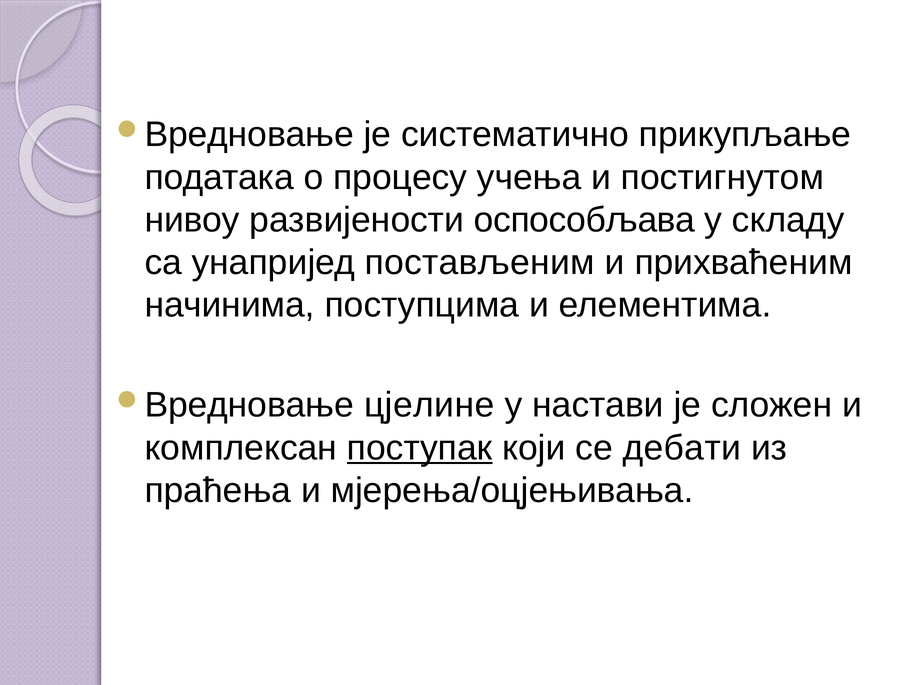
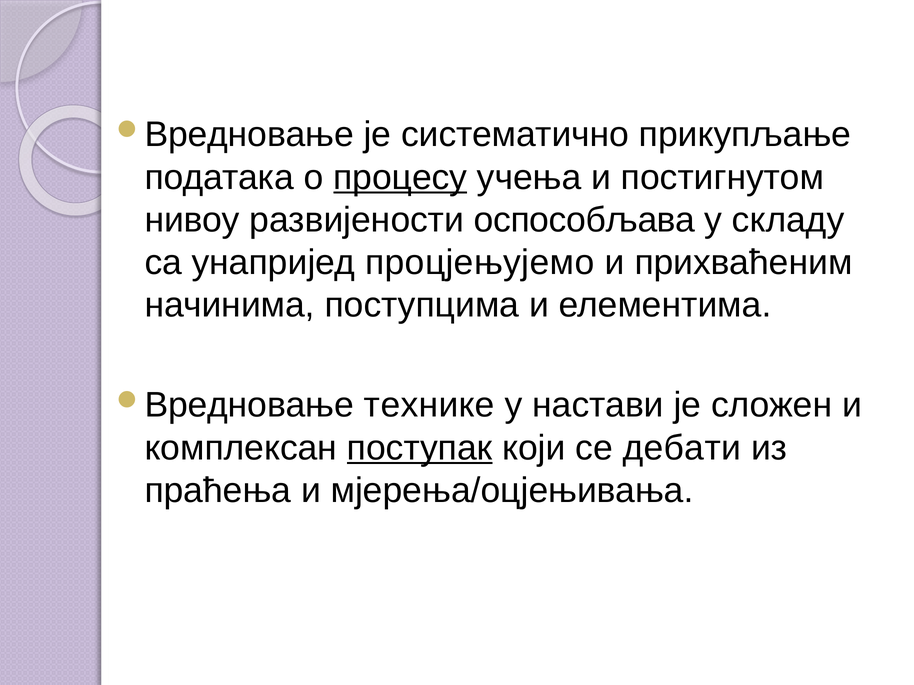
процесу underline: none -> present (400, 177)
постављеним: постављеним -> процјењујемо (480, 263)
цјелине: цјелине -> технике (429, 406)
